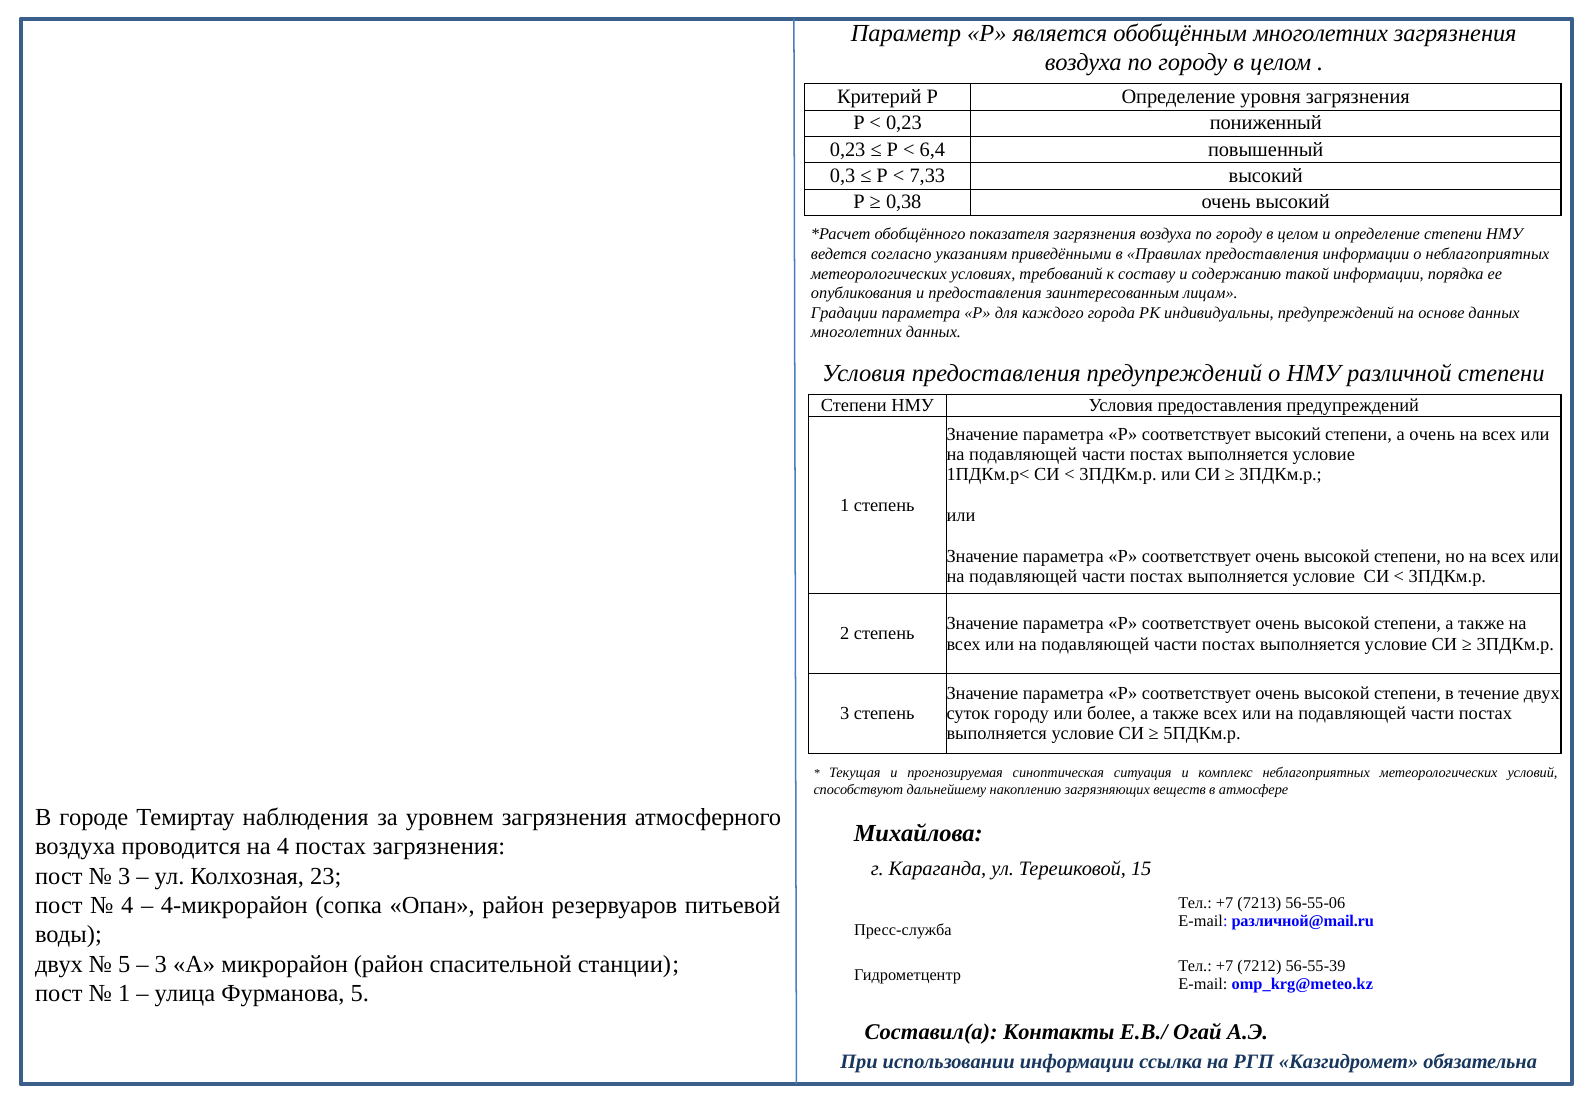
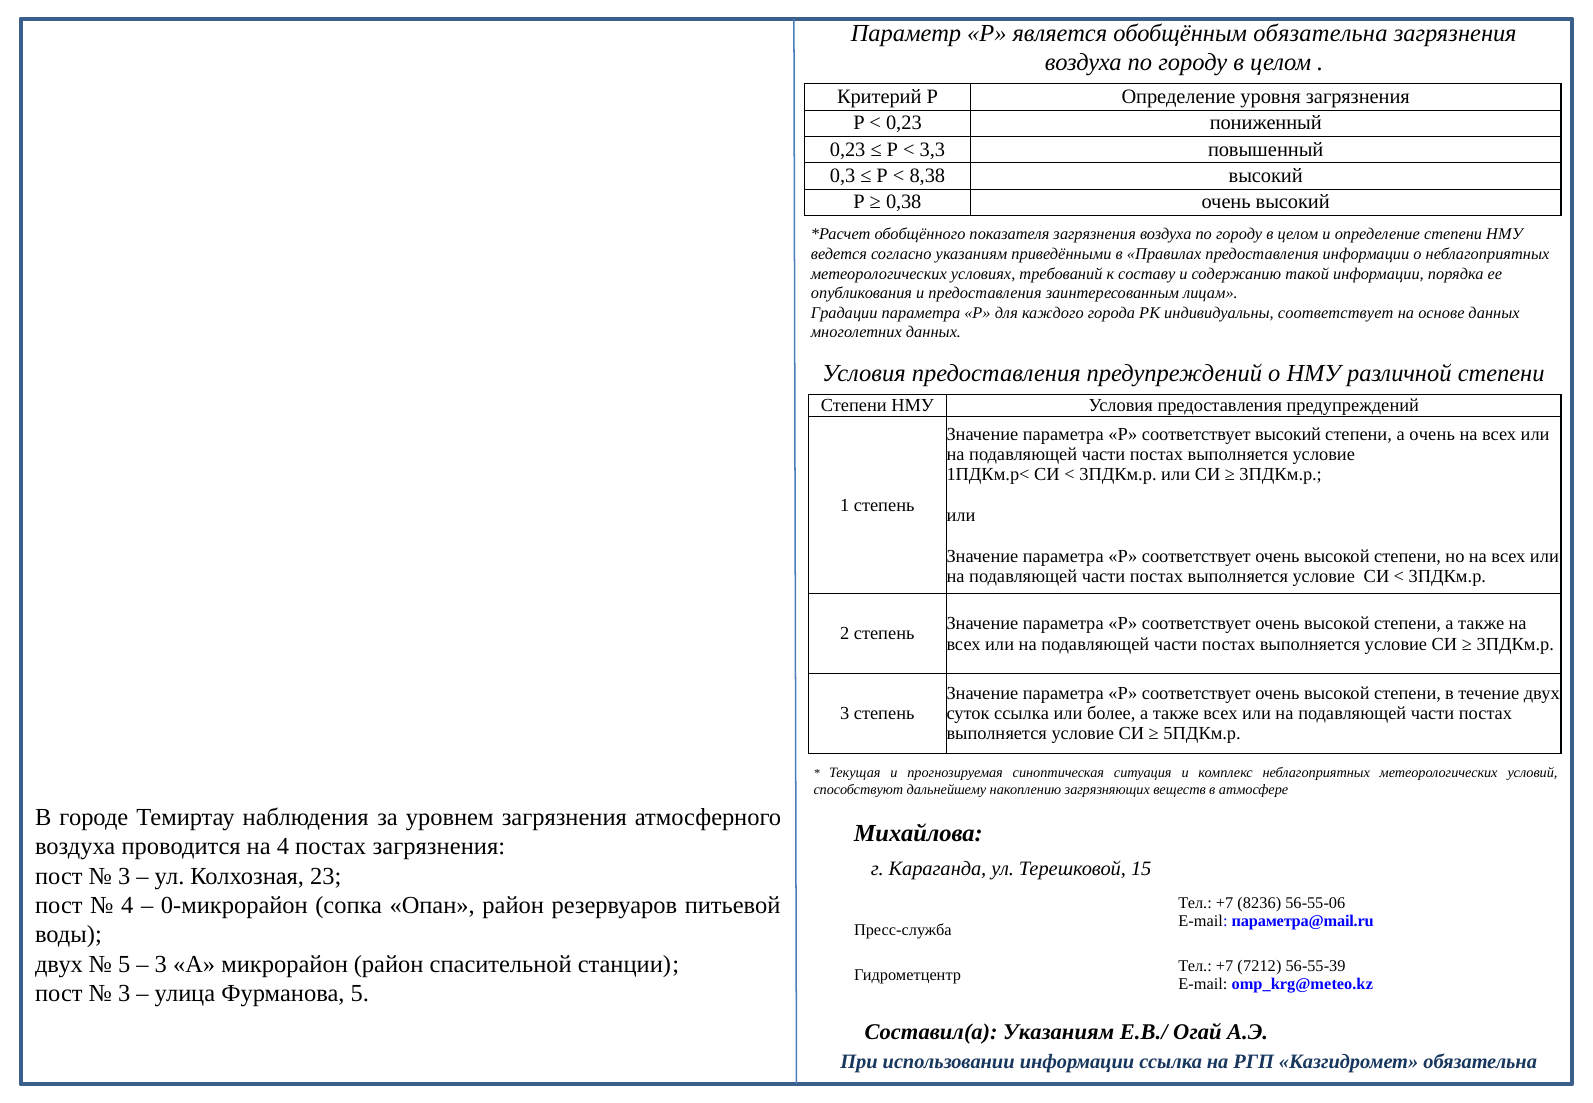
обобщённым многолетних: многолетних -> обязательна (1320, 33)
6,4: 6,4 -> 3,3 (932, 149)
7,33: 7,33 -> 8,38 (927, 176)
индивидуальны предупреждений: предупреждений -> соответствует (1336, 313)
суток городу: городу -> ссылка (1022, 713)
4-микрорайон: 4-микрорайон -> 0-микрорайон (234, 905)
7213: 7213 -> 8236 (1259, 903)
различной@mail.ru: различной@mail.ru -> параметра@mail.ru (1303, 921)
1: 1 -> 3 (124, 993)
Составил(а Контакты: Контакты -> Указаниям (1059, 1031)
